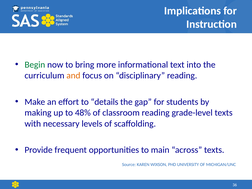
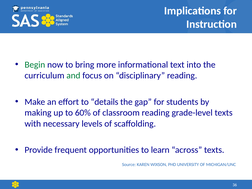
and colour: orange -> green (73, 76)
48%: 48% -> 60% (83, 113)
main: main -> learn (160, 150)
